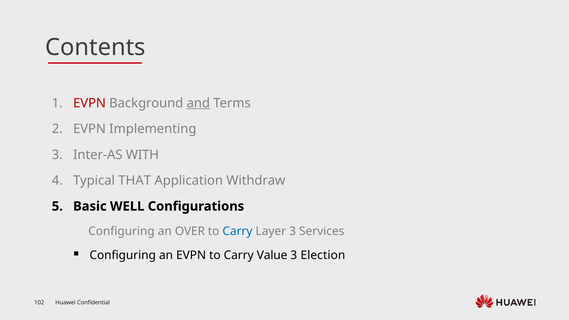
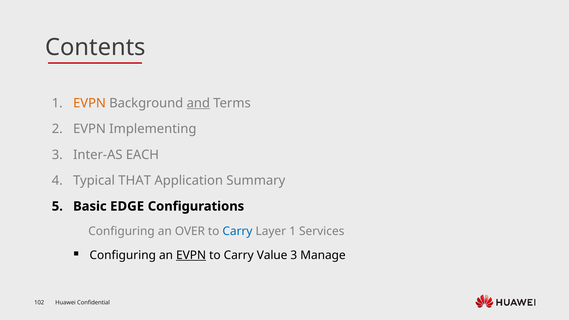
EVPN colour: red -> orange (89, 103)
WITH: WITH -> EACH (142, 155)
Withdraw: Withdraw -> Summary (256, 181)
WELL: WELL -> EDGE (127, 206)
Layer 3: 3 -> 1 (293, 231)
EVPN underline: none -> present (191, 255)
Election: Election -> Manage (323, 255)
